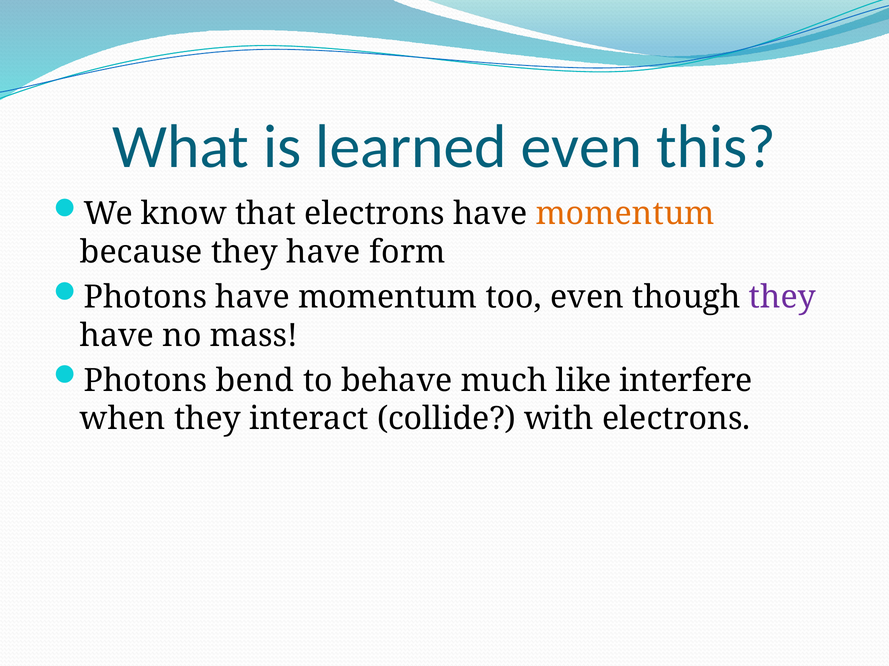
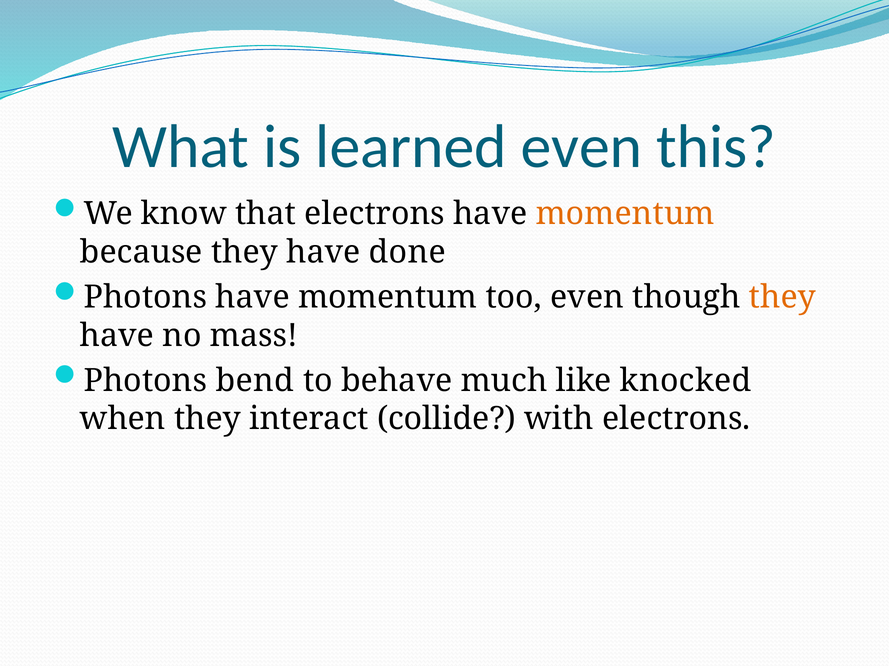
form: form -> done (407, 253)
they colour: purple -> orange (782, 297)
interfere: interfere -> knocked (686, 381)
